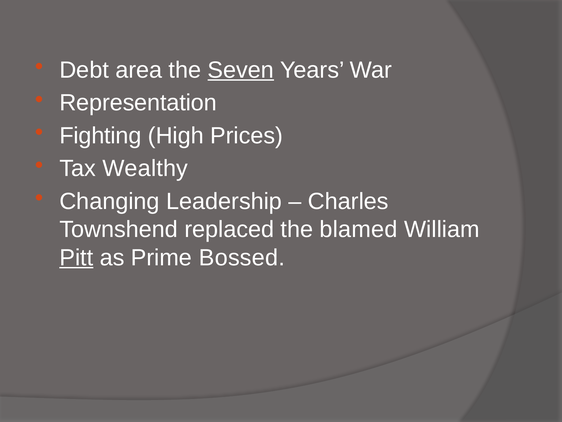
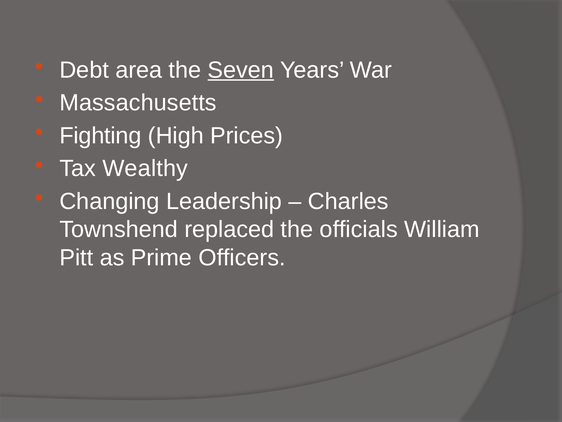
Representation: Representation -> Massachusetts (138, 103)
blamed: blamed -> officials (359, 229)
Pitt underline: present -> none (76, 257)
Bossed: Bossed -> Officers (242, 257)
